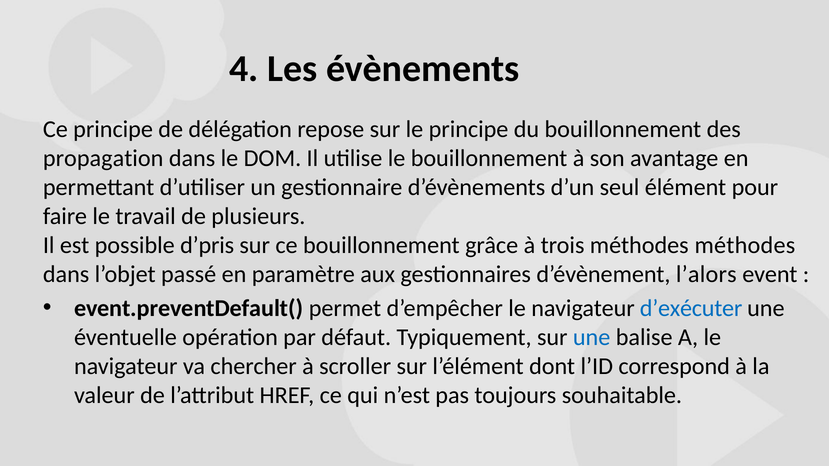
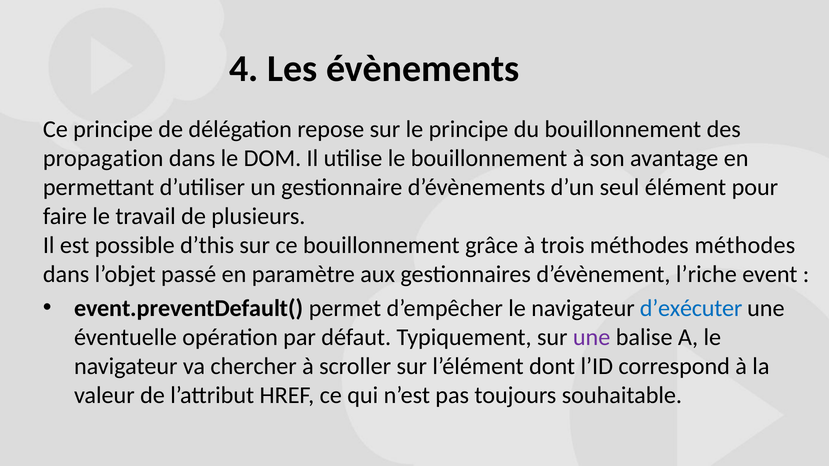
d’pris: d’pris -> d’this (207, 246)
l’alors: l’alors -> l’riche (706, 275)
une colour: blue -> purple (592, 338)
